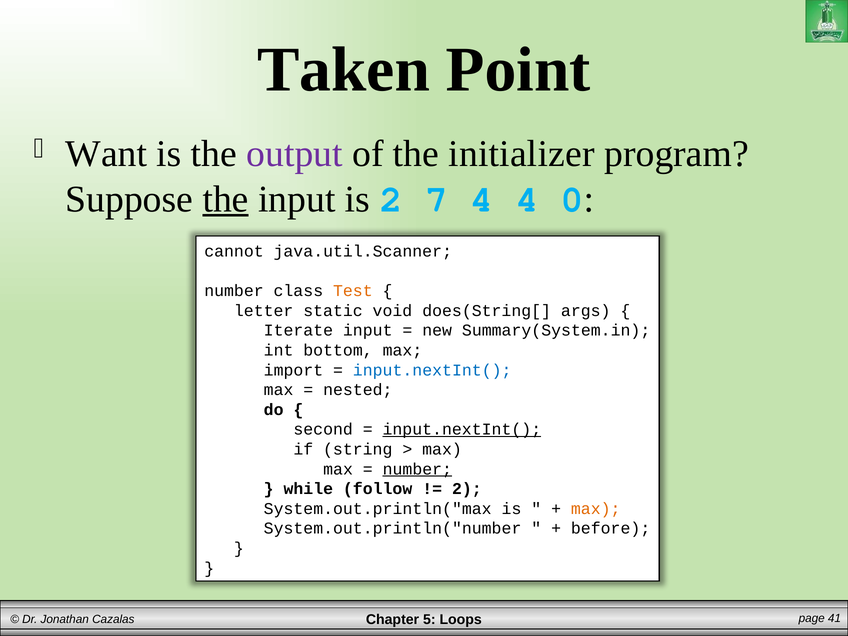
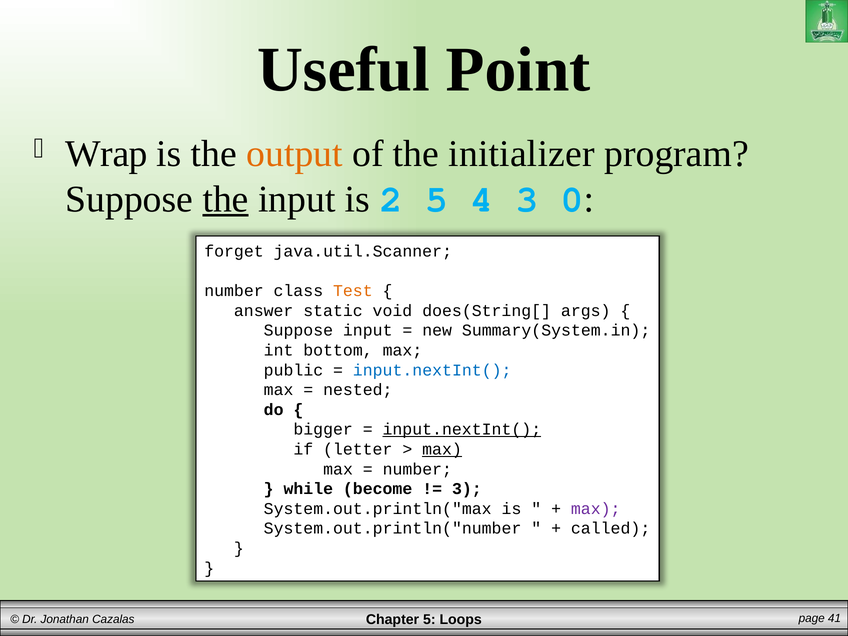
Taken: Taken -> Useful (344, 70)
Want: Want -> Wrap (106, 154)
output colour: purple -> orange (295, 154)
2 7: 7 -> 5 (436, 199)
4 4: 4 -> 3 (527, 199)
cannot: cannot -> forget (234, 251)
letter: letter -> answer (264, 311)
Iterate: Iterate -> Suppose (298, 330)
import: import -> public (293, 370)
second: second -> bigger (323, 429)
string: string -> letter (358, 449)
max underline: none -> present (442, 449)
number underline: present -> none (417, 469)
follow: follow -> become (378, 489)
2: 2 -> 3 (467, 489)
max colour: orange -> purple (596, 509)
before: before -> called (611, 528)
